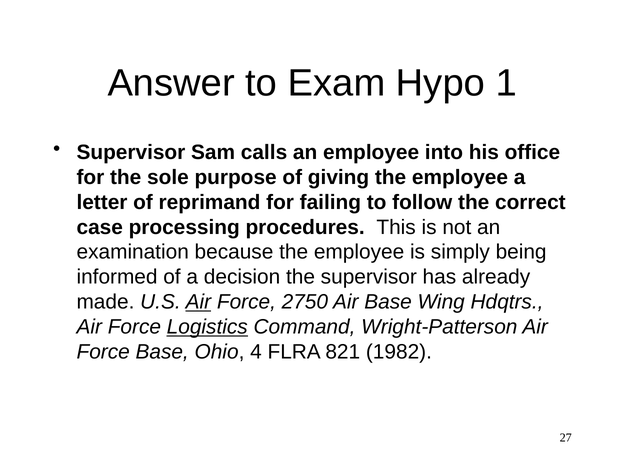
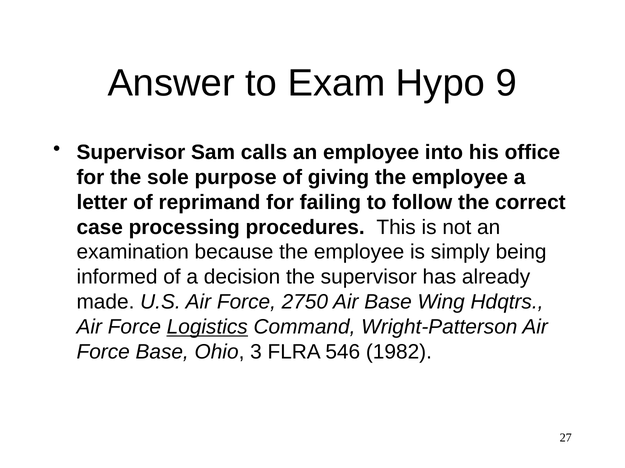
1: 1 -> 9 (506, 83)
Air underline: present -> none (198, 302)
4: 4 -> 3 (256, 352)
821: 821 -> 546 (343, 352)
